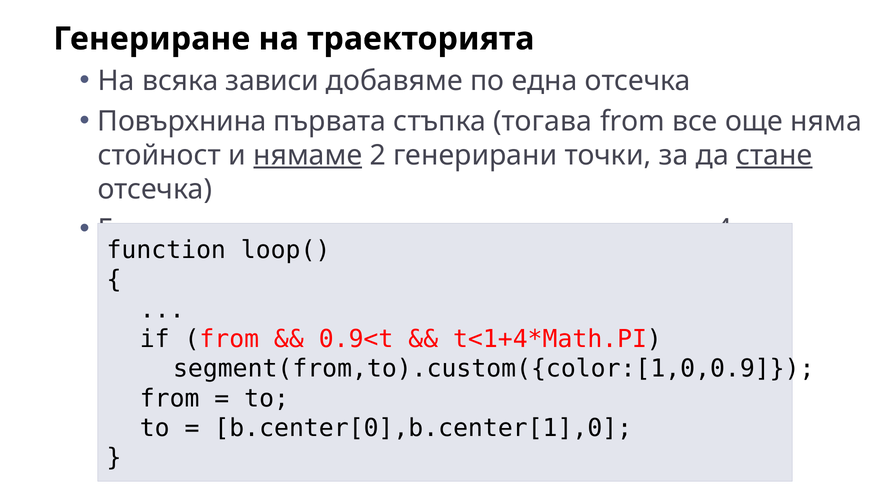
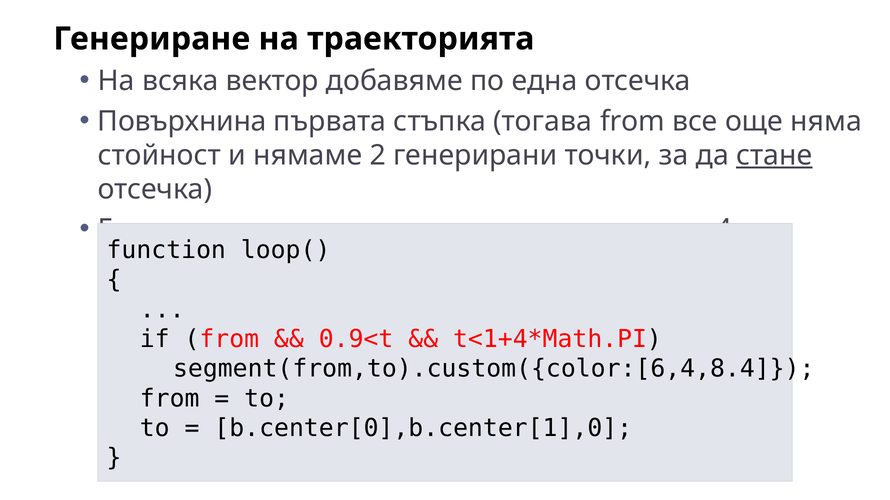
зависи: зависи -> вектор (272, 81)
нямаме underline: present -> none (308, 155)
segment(from,to).custom({color:[1,0,0.9: segment(from,to).custom({color:[1,0,0.9 -> segment(from,to).custom({color:[6,4,8.4 (494, 369)
